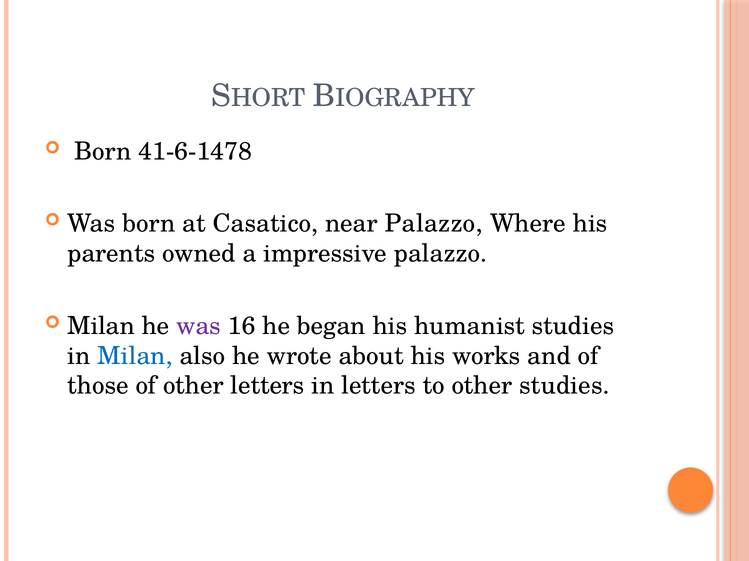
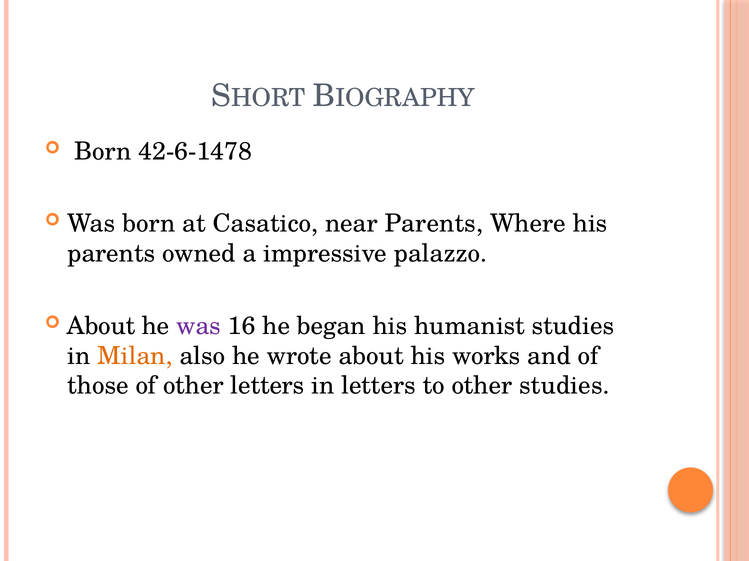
41-6-1478: 41-6-1478 -> 42-6-1478 (195, 151)
near Palazzo: Palazzo -> Parents (434, 224)
Milan: Milan -> About (101, 326)
Milan colour: blue -> orange (135, 356)
